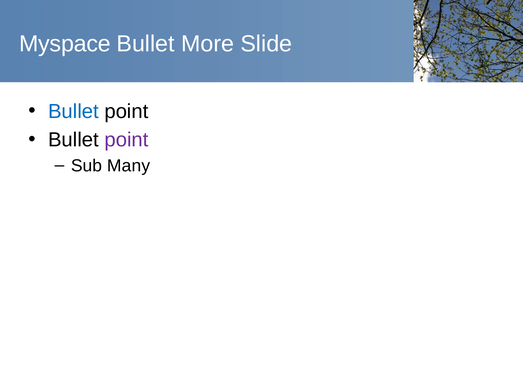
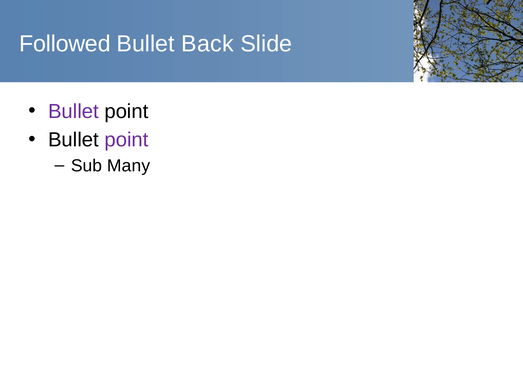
Myspace: Myspace -> Followed (65, 44)
More: More -> Back (207, 44)
Bullet colour: blue -> purple (73, 111)
